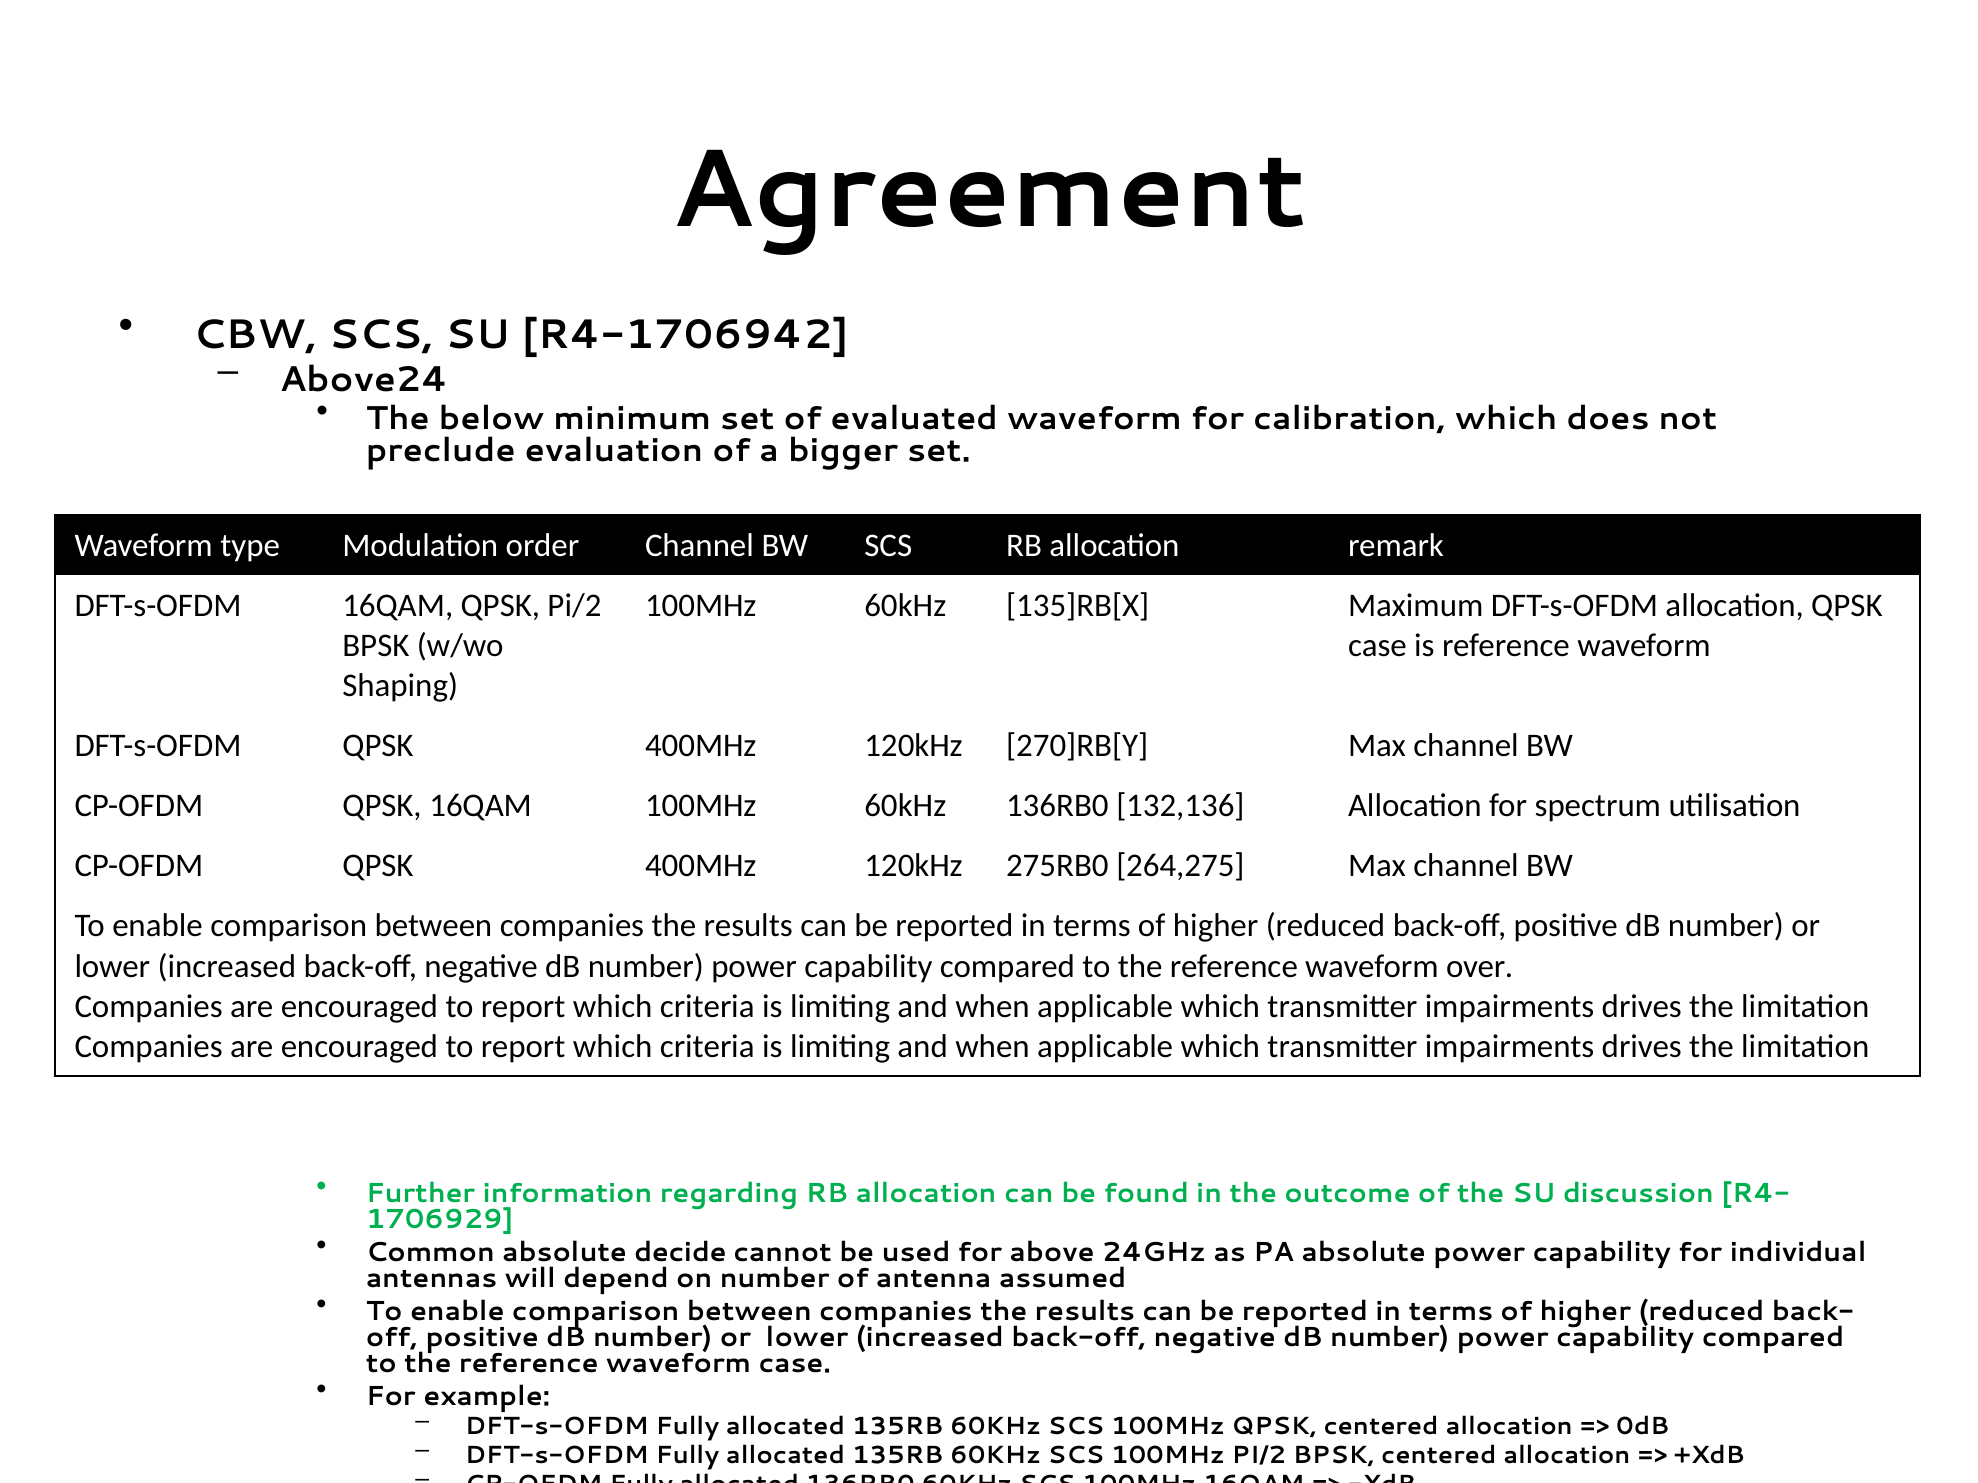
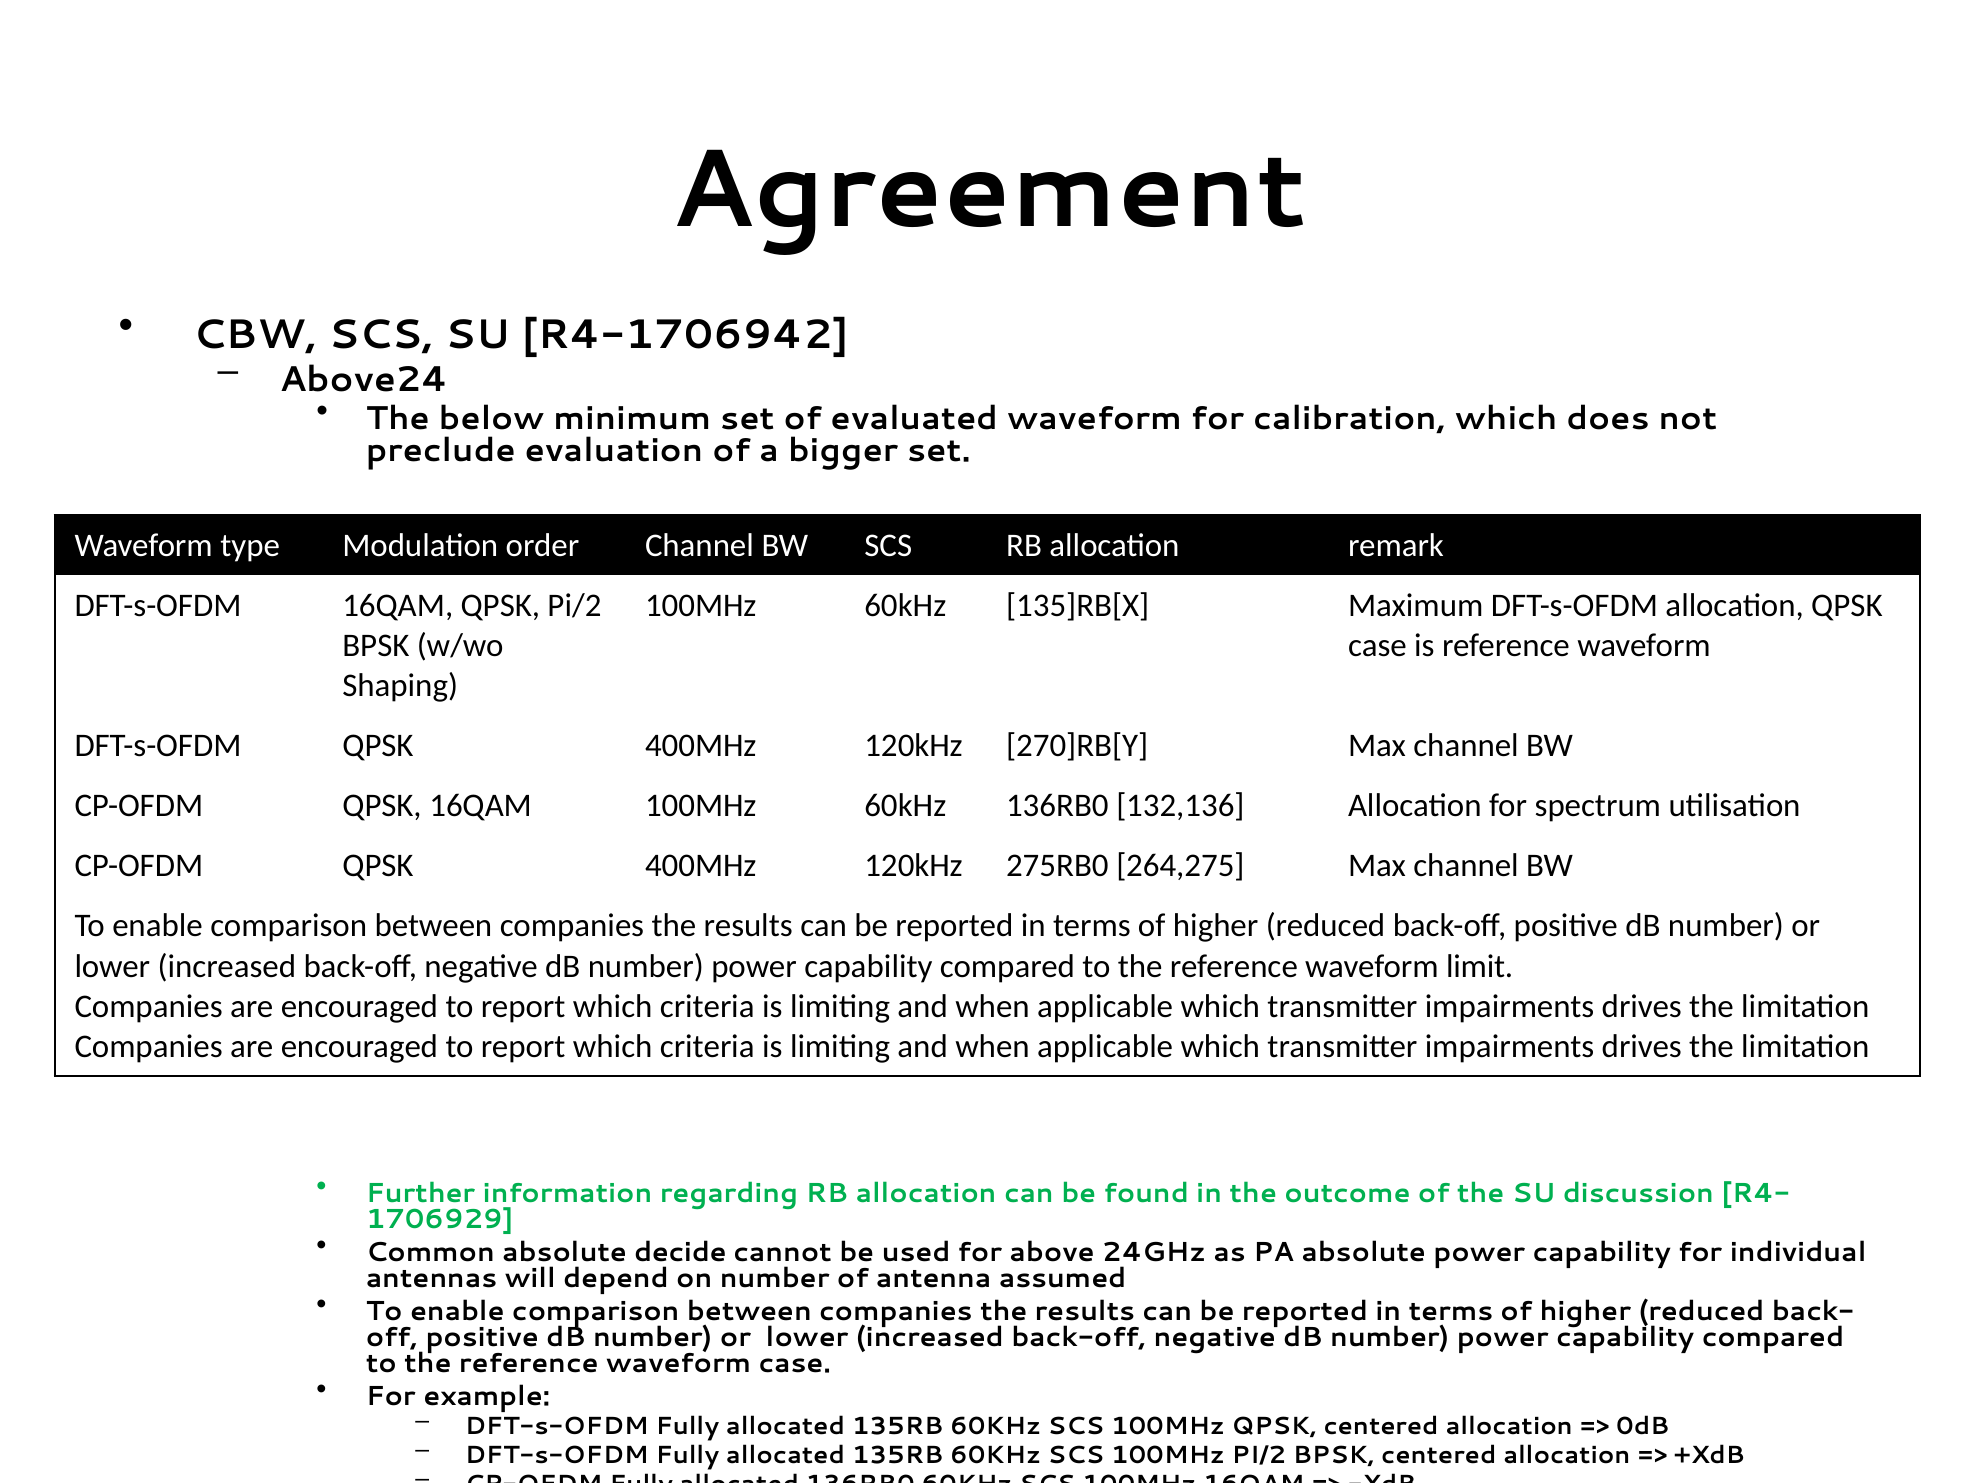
over: over -> limit (1480, 967)
